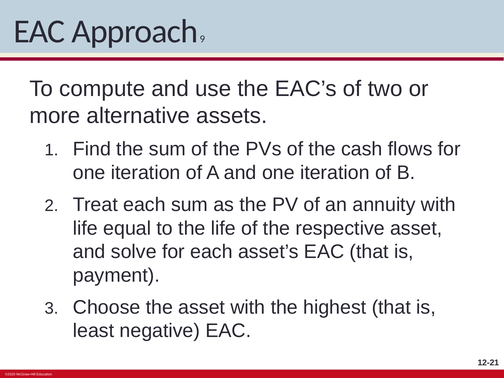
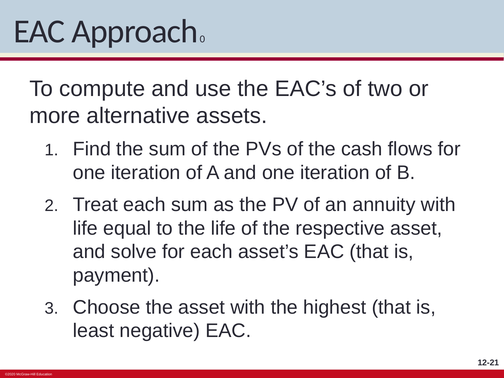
9: 9 -> 0 (202, 39)
